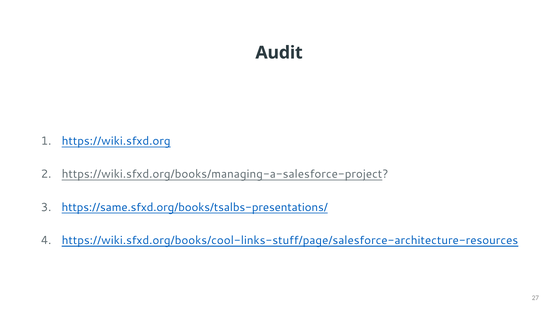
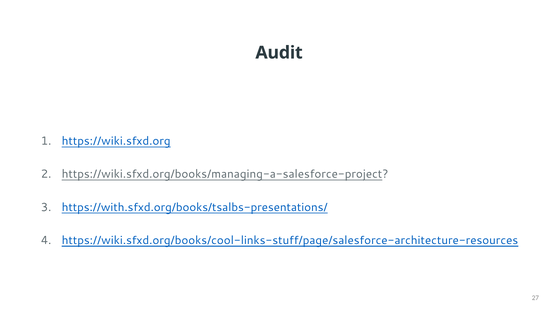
https://same.sfxd.org/books/tsalbs-presentations/: https://same.sfxd.org/books/tsalbs-presentations/ -> https://with.sfxd.org/books/tsalbs-presentations/ (195, 207)
